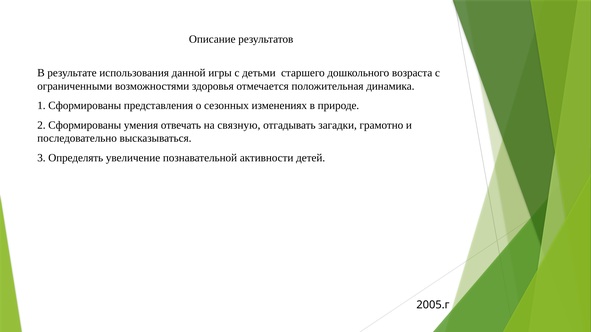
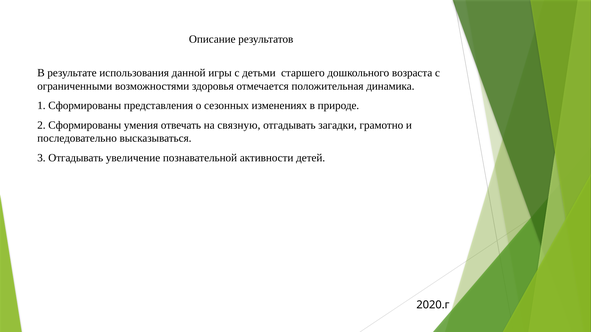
3 Определять: Определять -> Отгадывать (76, 158)
2005.г: 2005.г -> 2020.г (433, 305)
